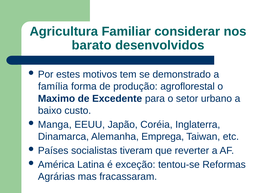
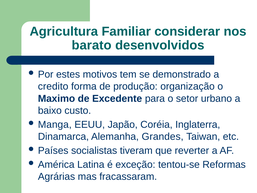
família: família -> credito (53, 86)
agroflorestal: agroflorestal -> organização (188, 86)
Emprega: Emprega -> Grandes (163, 136)
